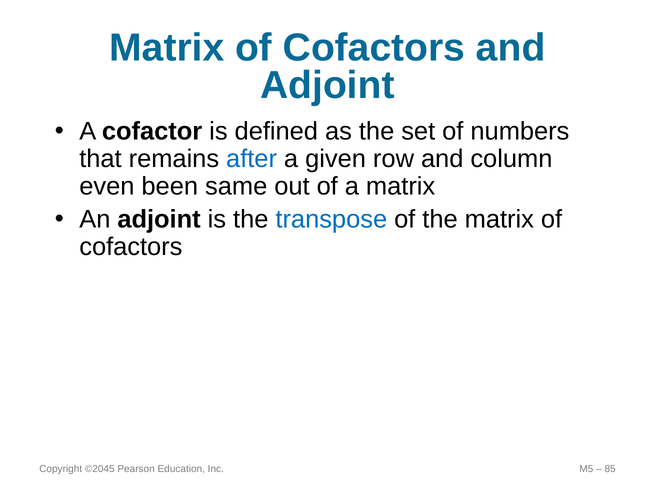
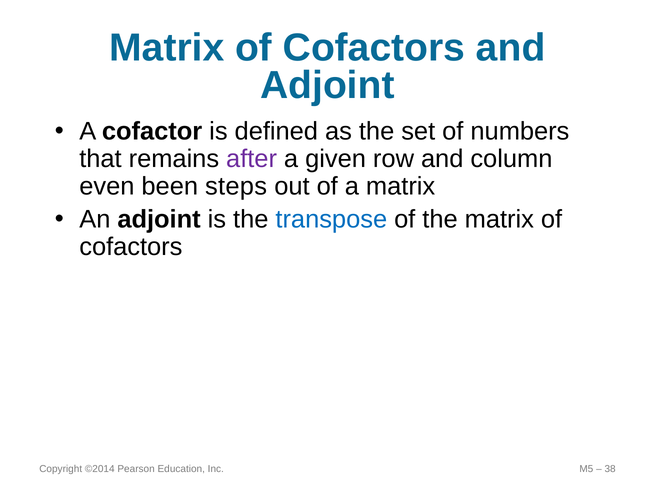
after colour: blue -> purple (252, 159)
same: same -> steps (236, 187)
©2045: ©2045 -> ©2014 (100, 469)
85: 85 -> 38 (610, 469)
